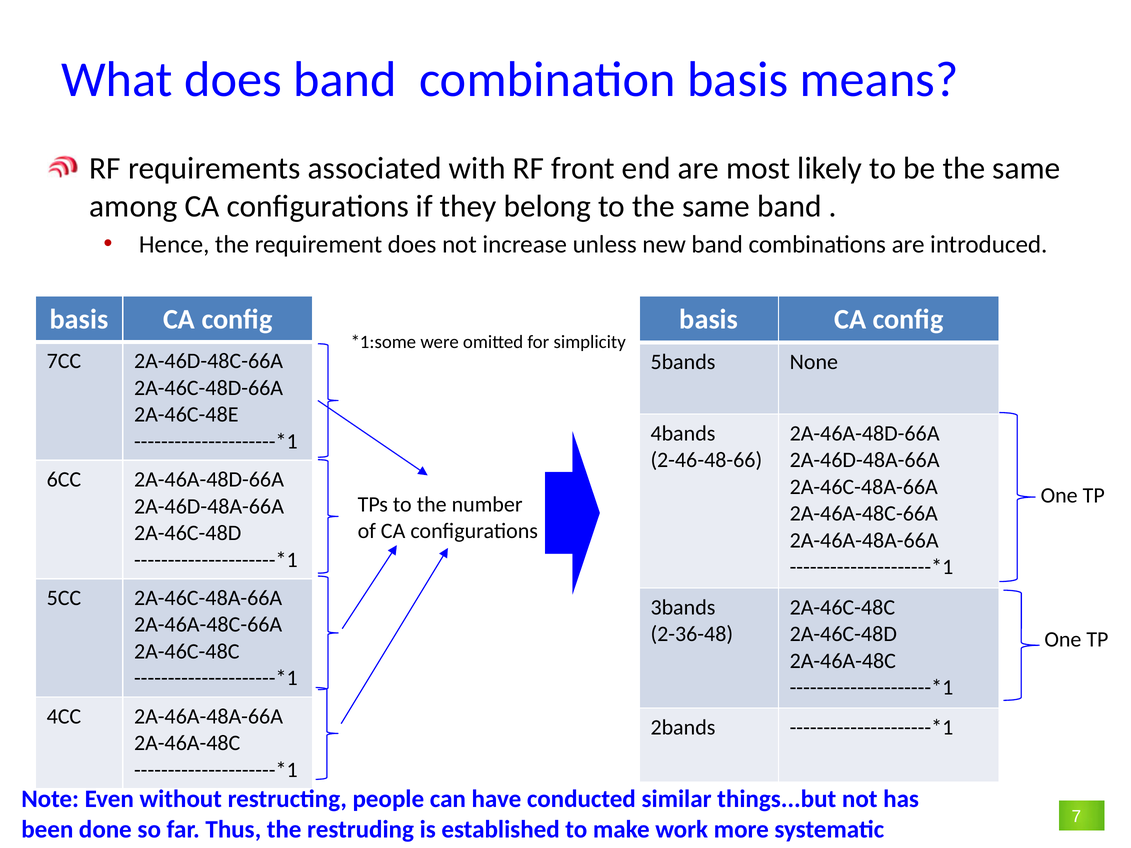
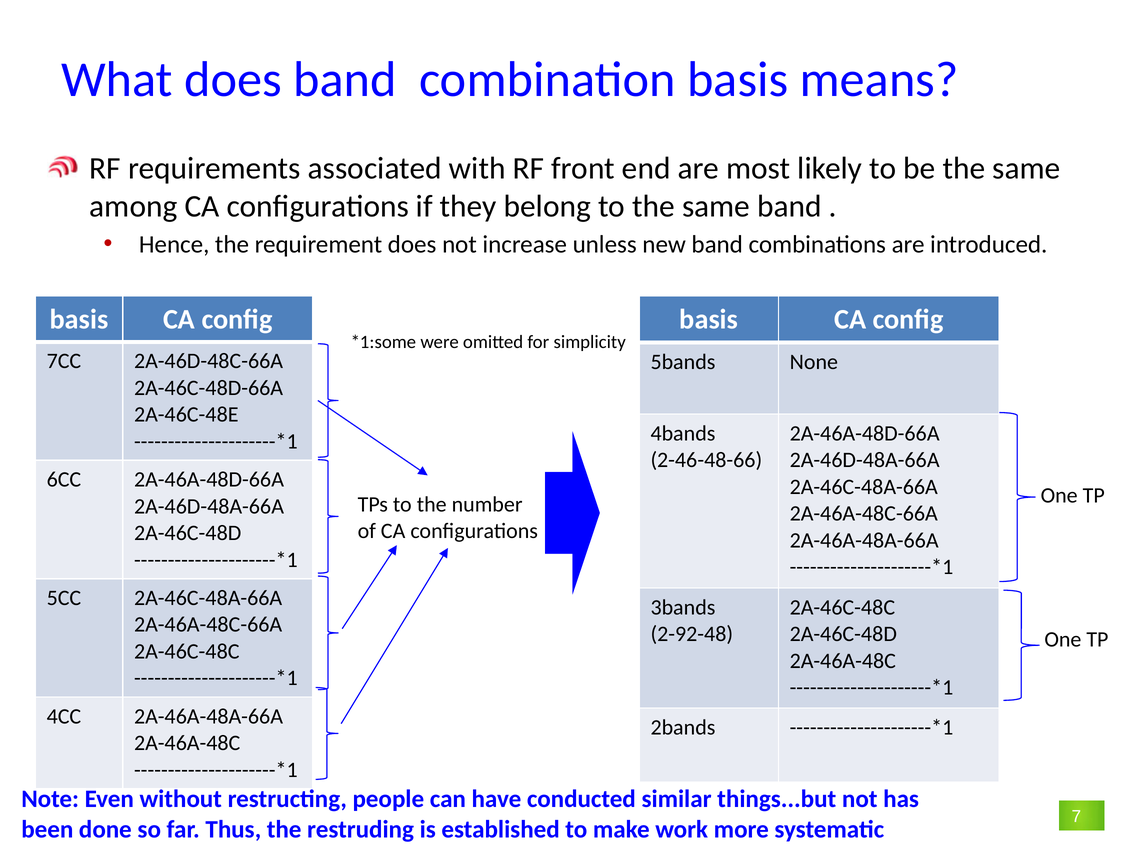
2-36-48: 2-36-48 -> 2-92-48 (692, 634)
